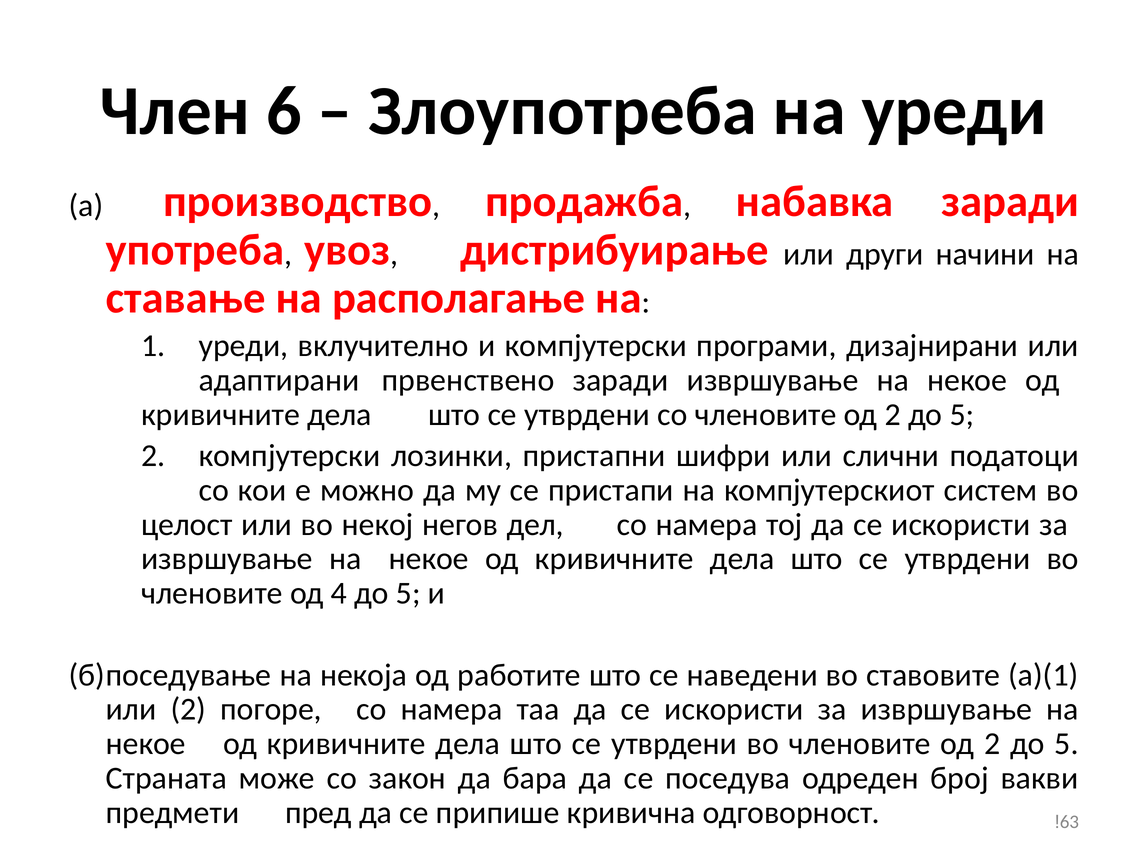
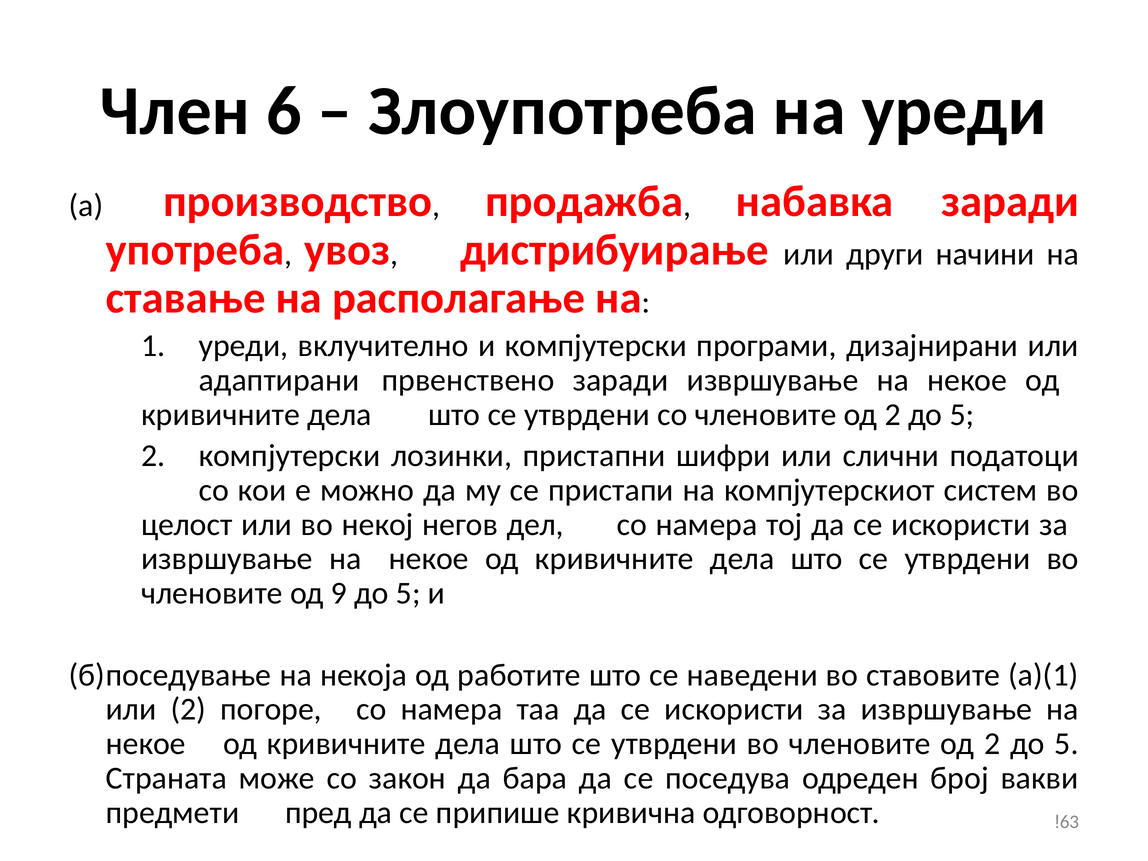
4: 4 -> 9 (339, 593)
